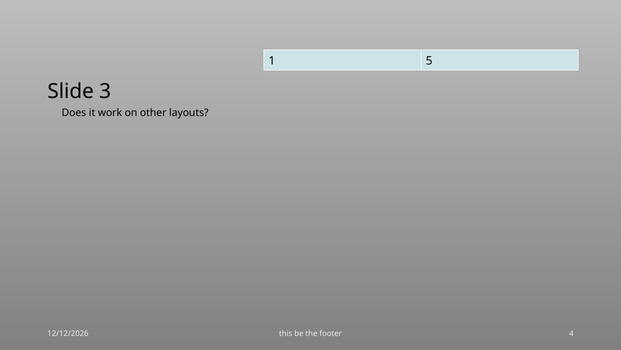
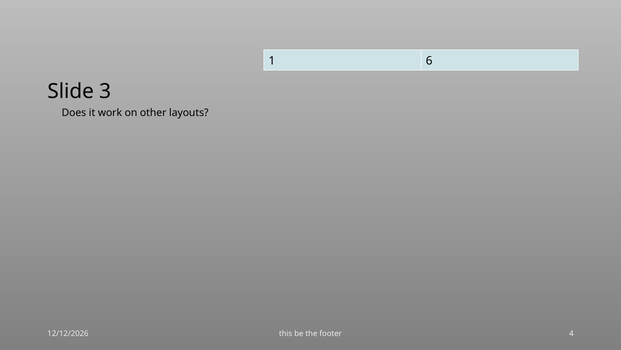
5: 5 -> 6 (429, 61)
